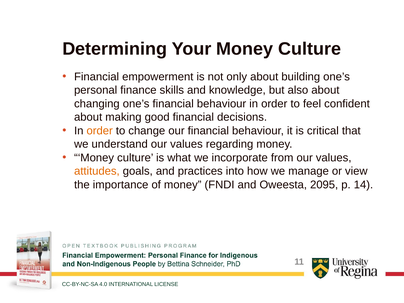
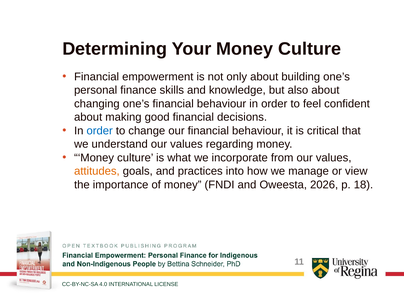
order colour: orange -> blue (100, 131)
2095: 2095 -> 2026 (324, 185)
14: 14 -> 18 (363, 185)
